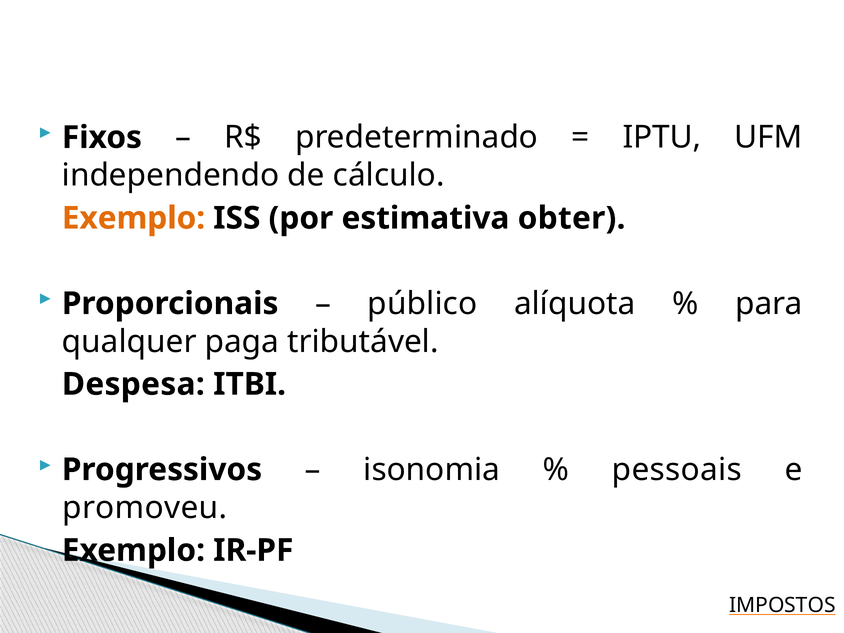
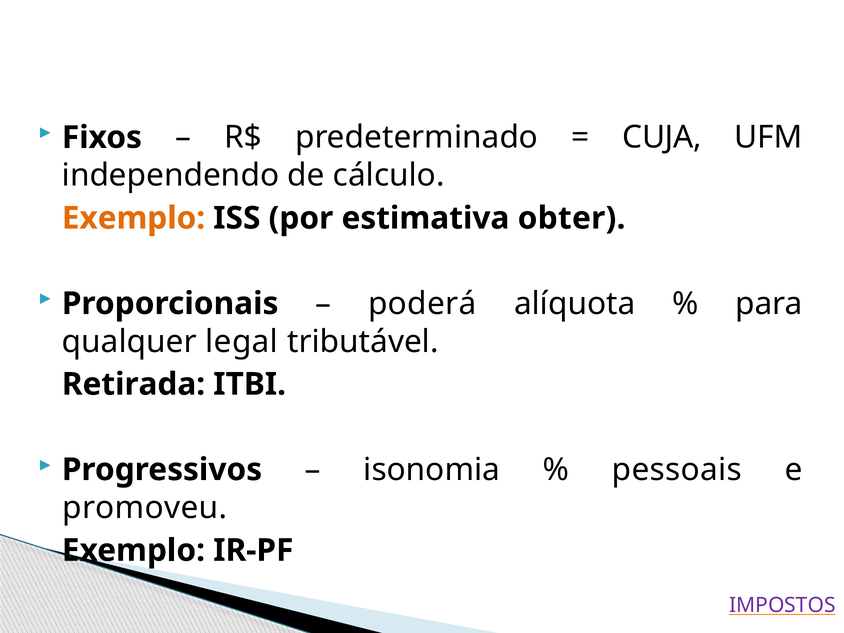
IPTU: IPTU -> CUJA (662, 137)
público: público -> poderá (422, 304)
paga: paga -> legal (242, 342)
Despesa: Despesa -> Retirada (133, 384)
IMPOSTOS colour: black -> purple (782, 605)
